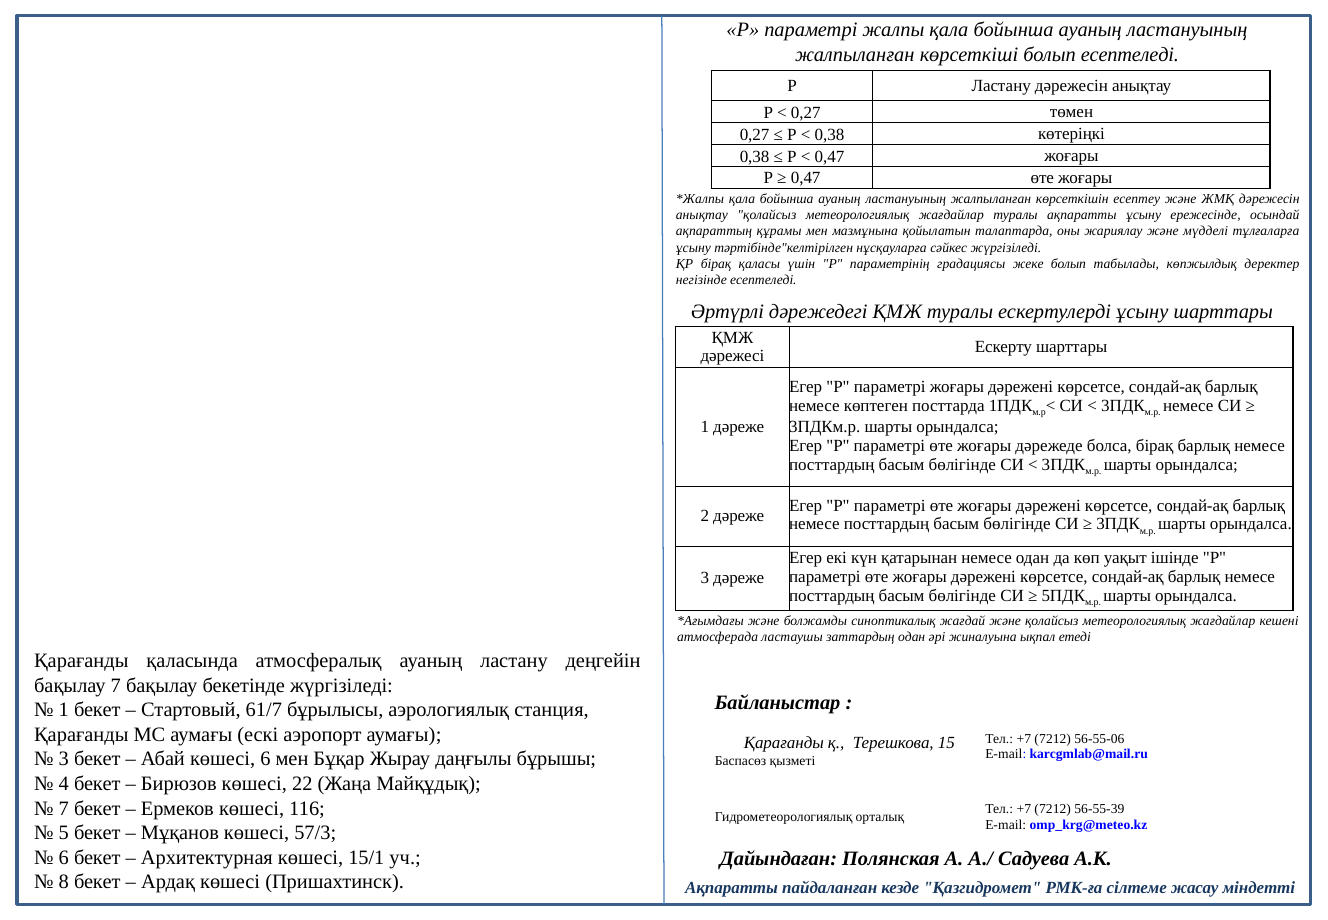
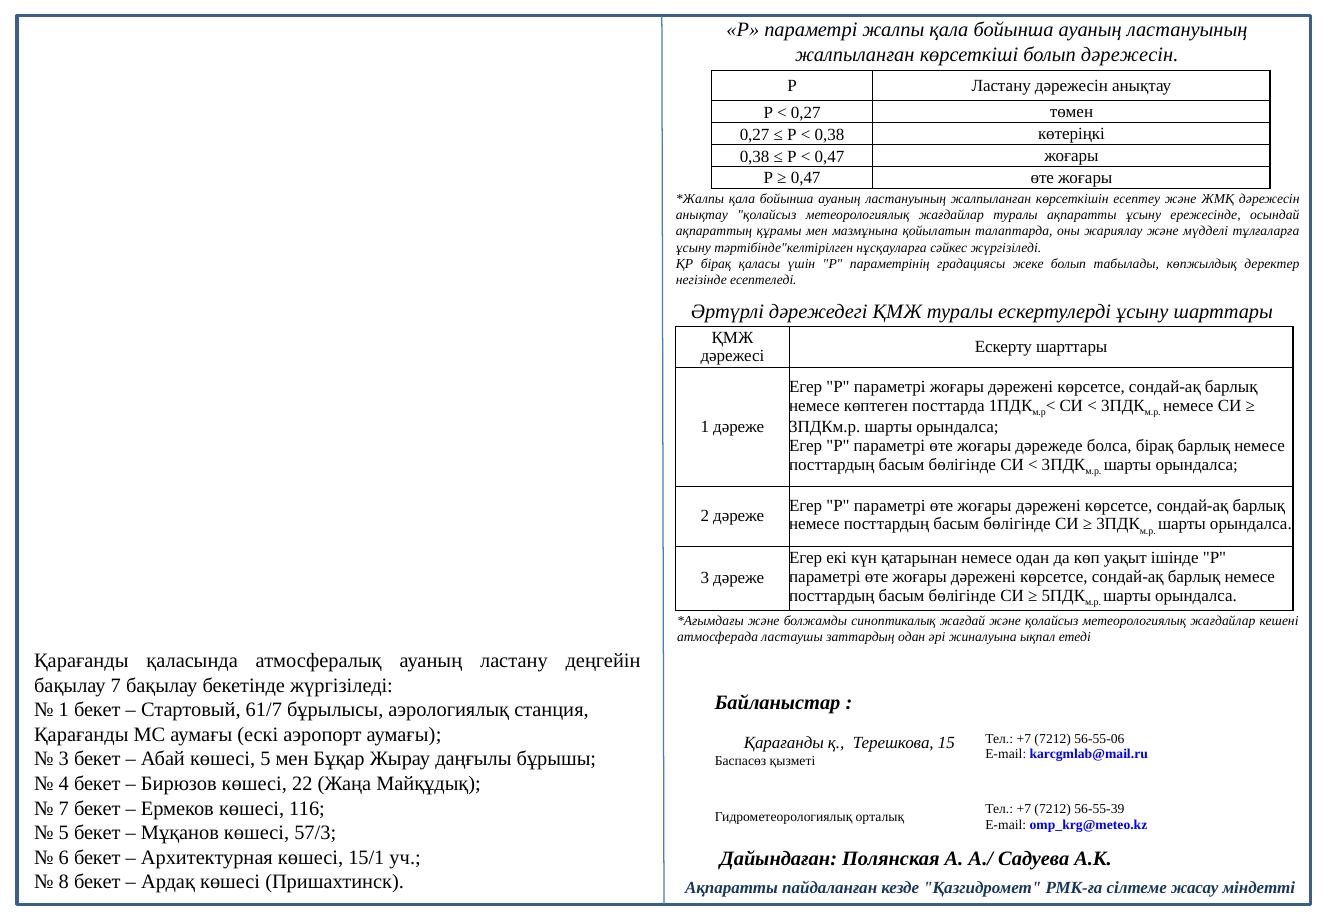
болып есептеледі: есептеледі -> дәрежесін (1130, 55)
көшесі 6: 6 -> 5 (265, 759)
